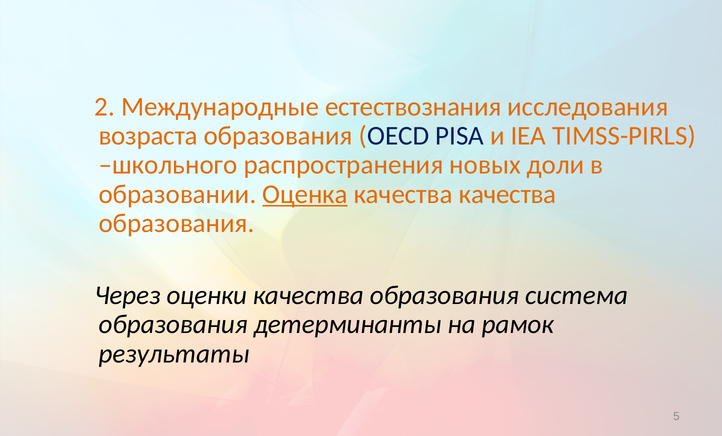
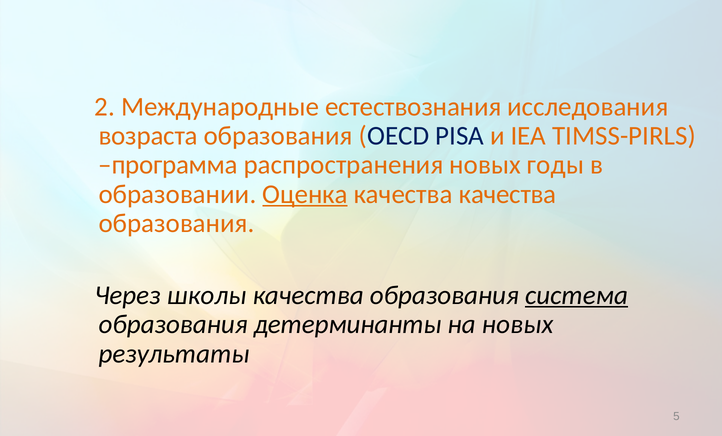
школьного: школьного -> программа (168, 165)
доли: доли -> годы (555, 165)
оценки: оценки -> школы (207, 295)
система underline: none -> present (576, 295)
на рамок: рамок -> новых (518, 324)
